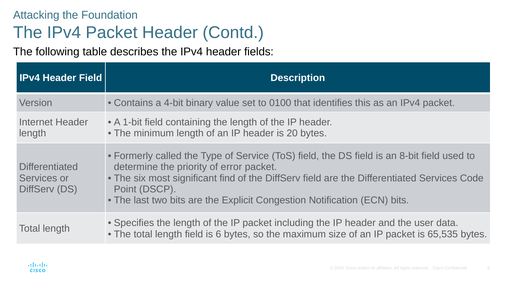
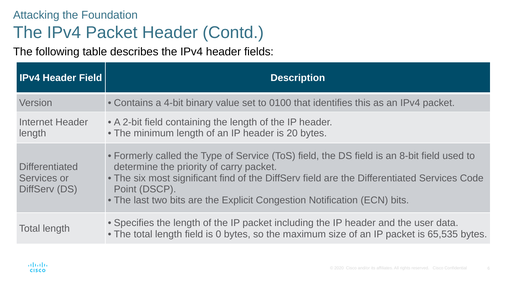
1-bit: 1-bit -> 2-bit (132, 122)
error: error -> carry (231, 167)
is 6: 6 -> 0 (219, 234)
